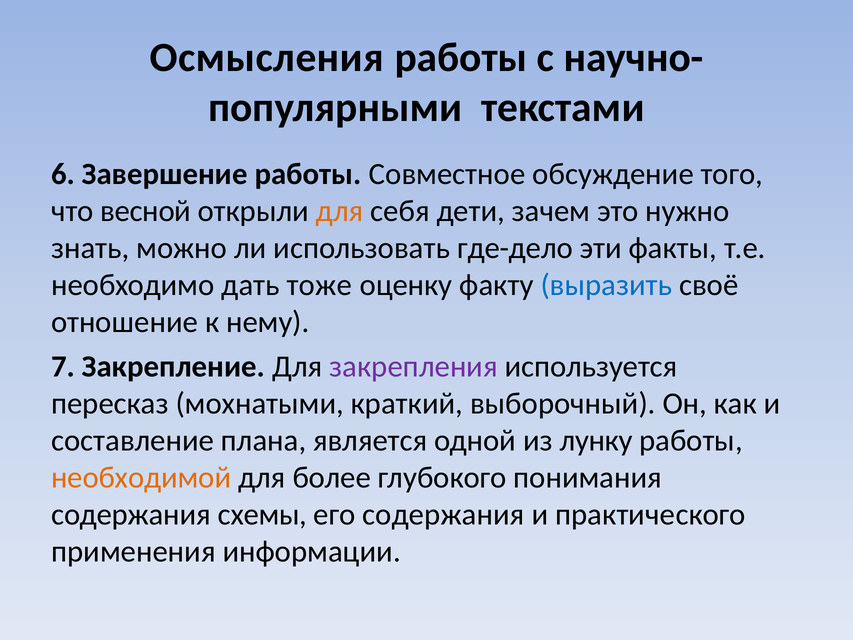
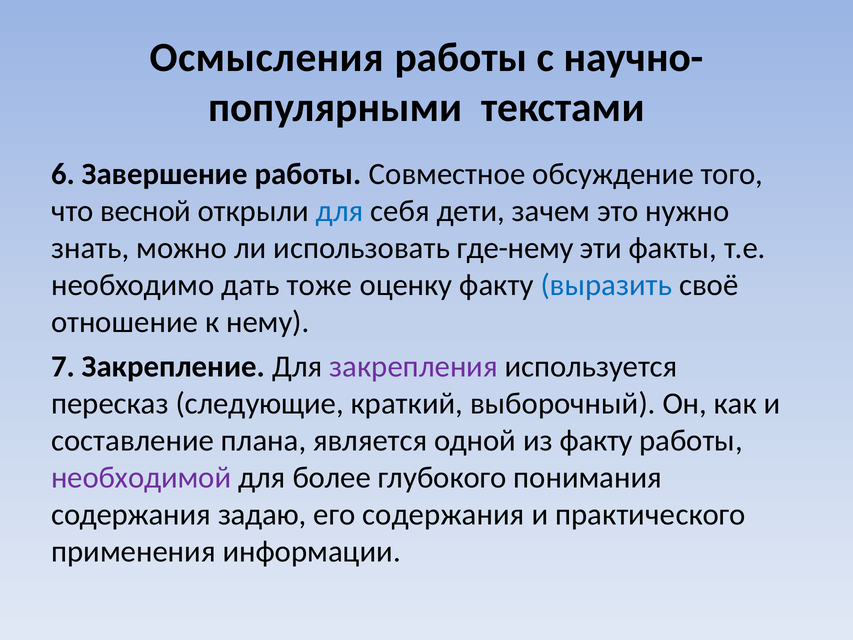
для colour: orange -> blue (340, 211)
где-дело: где-дело -> где-нему (515, 248)
мохнатыми: мохнатыми -> следующие (260, 403)
из лунку: лунку -> факту (596, 440)
необходимой colour: orange -> purple (141, 477)
схемы: схемы -> задаю (262, 514)
